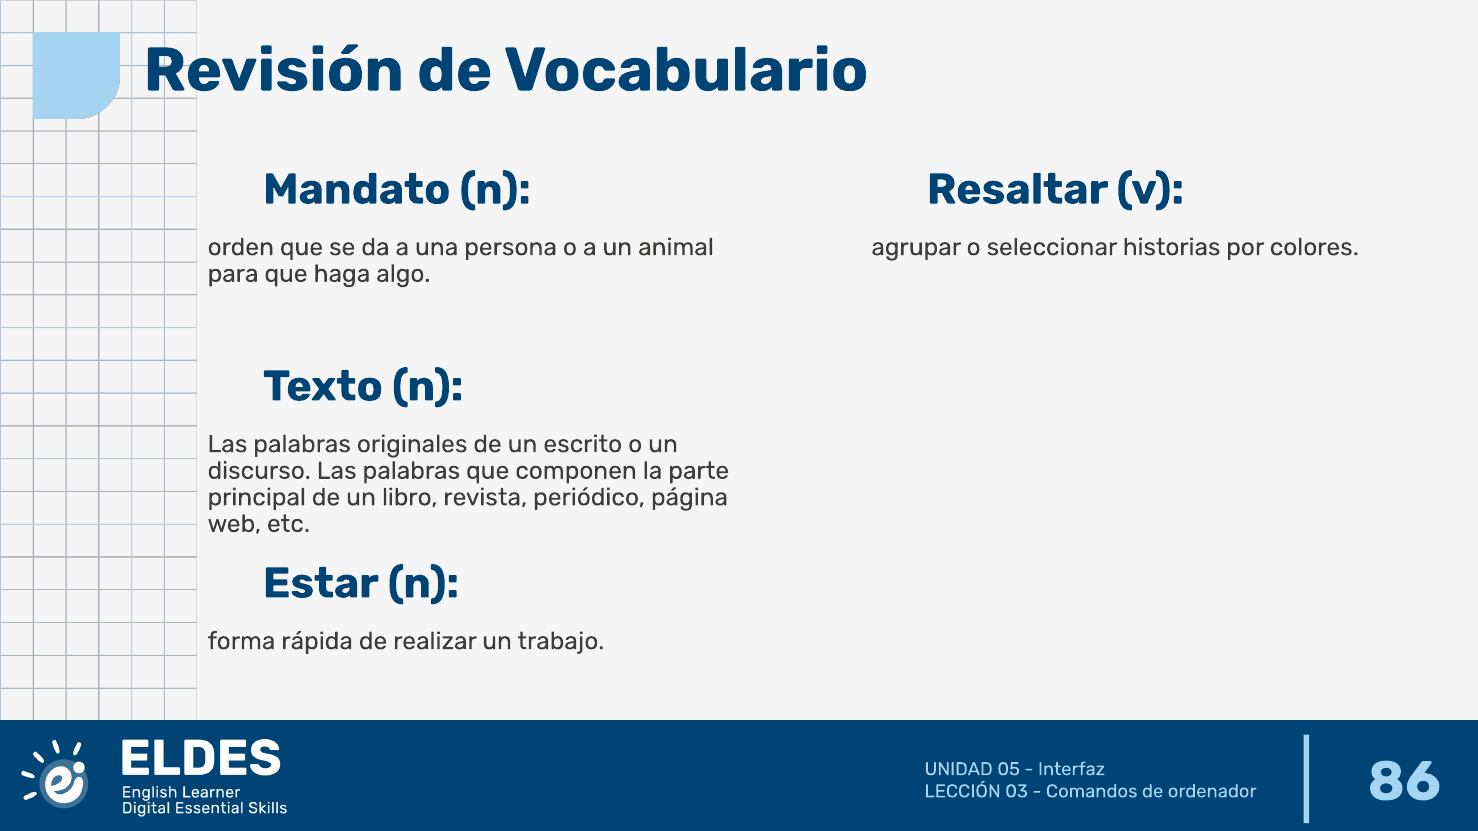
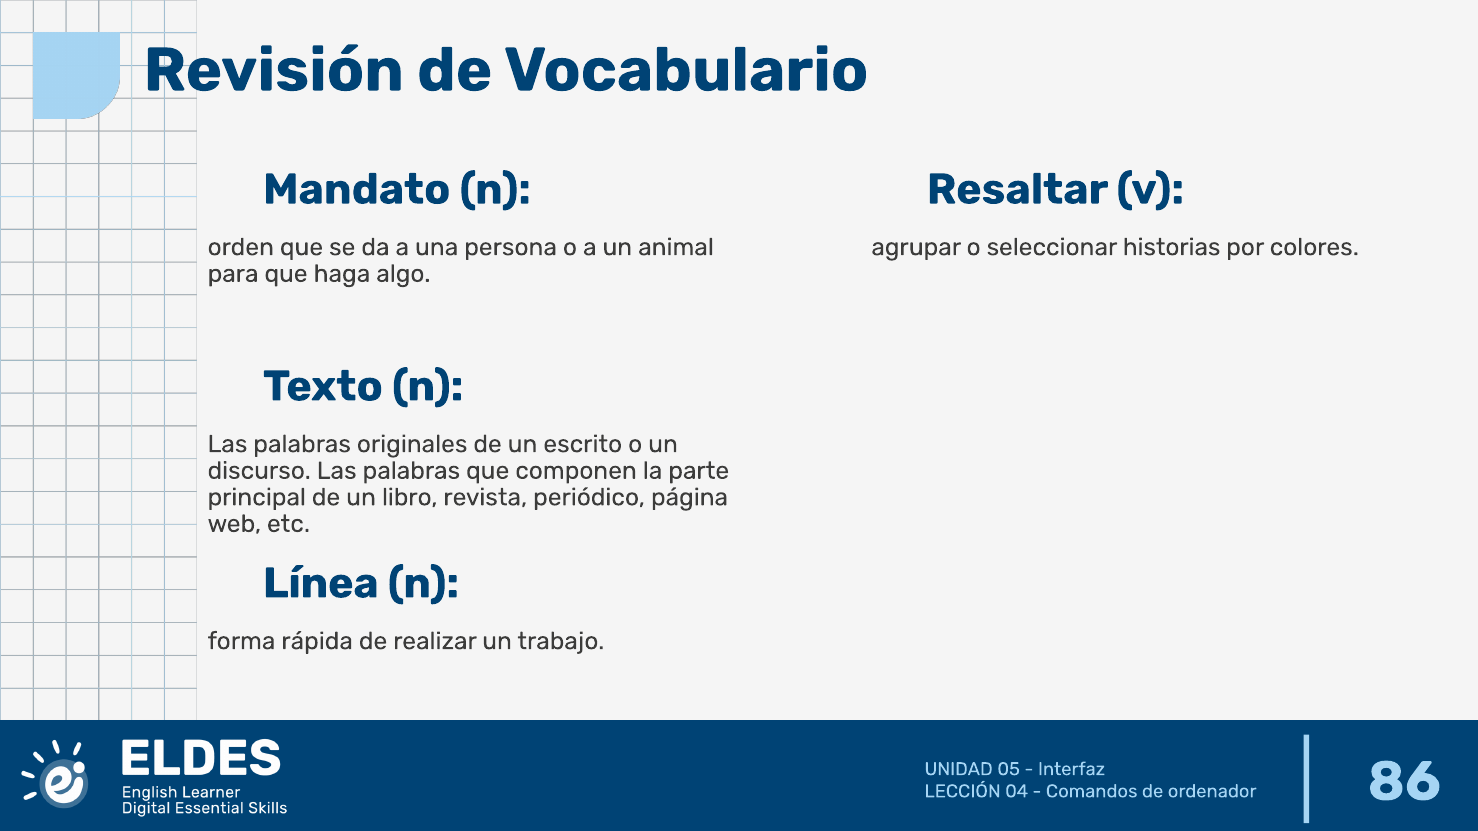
Estar: Estar -> Línea (321, 584)
03: 03 -> 04 (1017, 792)
